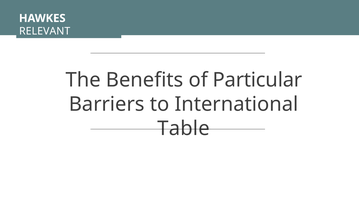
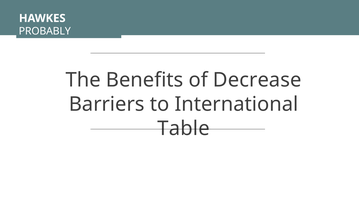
RELEVANT: RELEVANT -> PROBABLY (45, 31)
Particular: Particular -> Decrease (257, 80)
